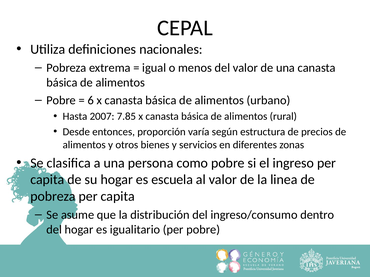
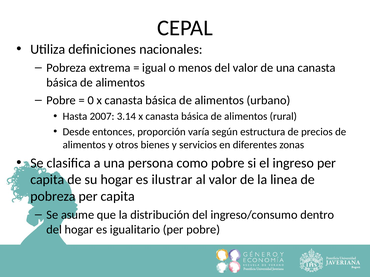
6: 6 -> 0 (91, 100)
7.85: 7.85 -> 3.14 (126, 117)
escuela: escuela -> ilustrar (172, 180)
